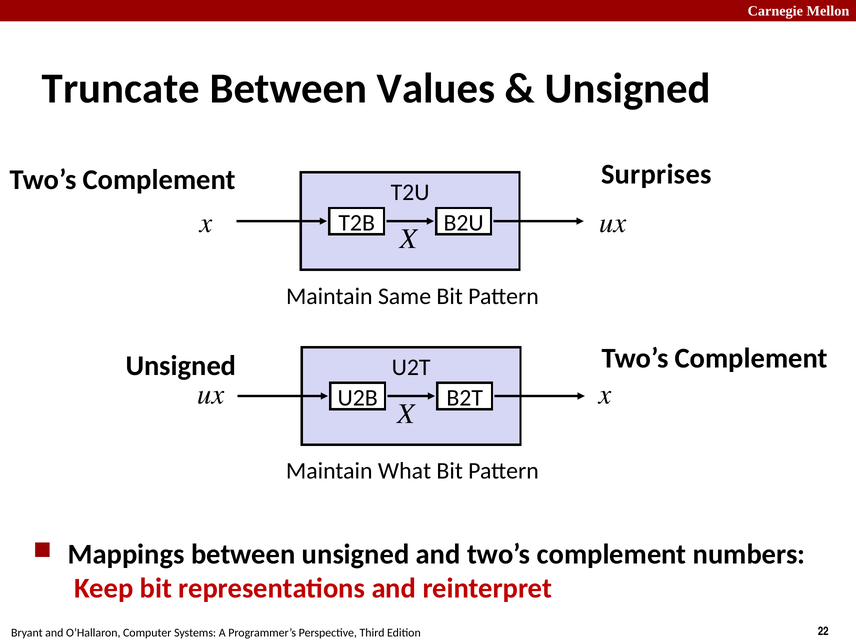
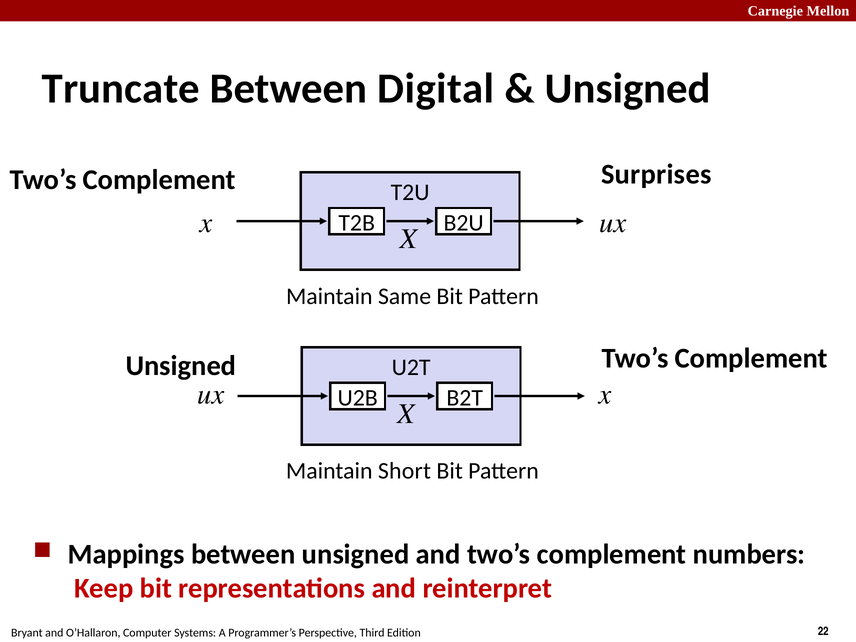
Values: Values -> Digital (436, 89)
What: What -> Short (404, 471)
